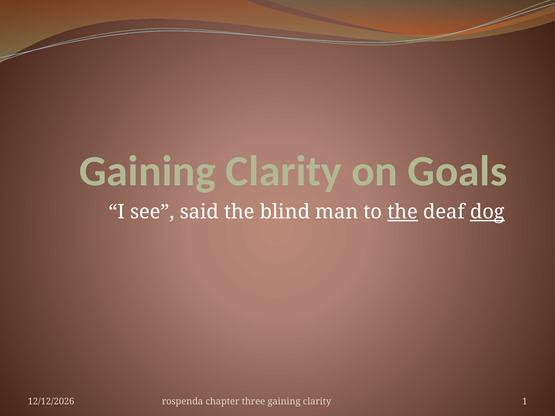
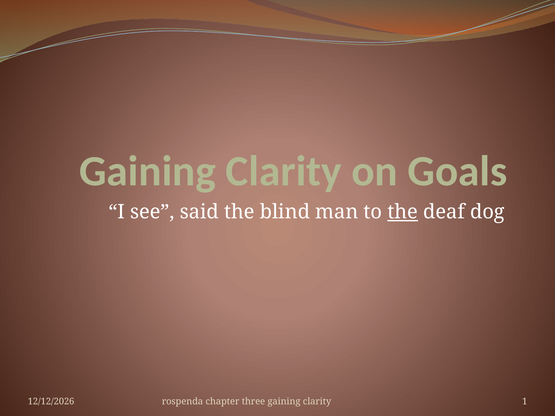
dog underline: present -> none (487, 212)
